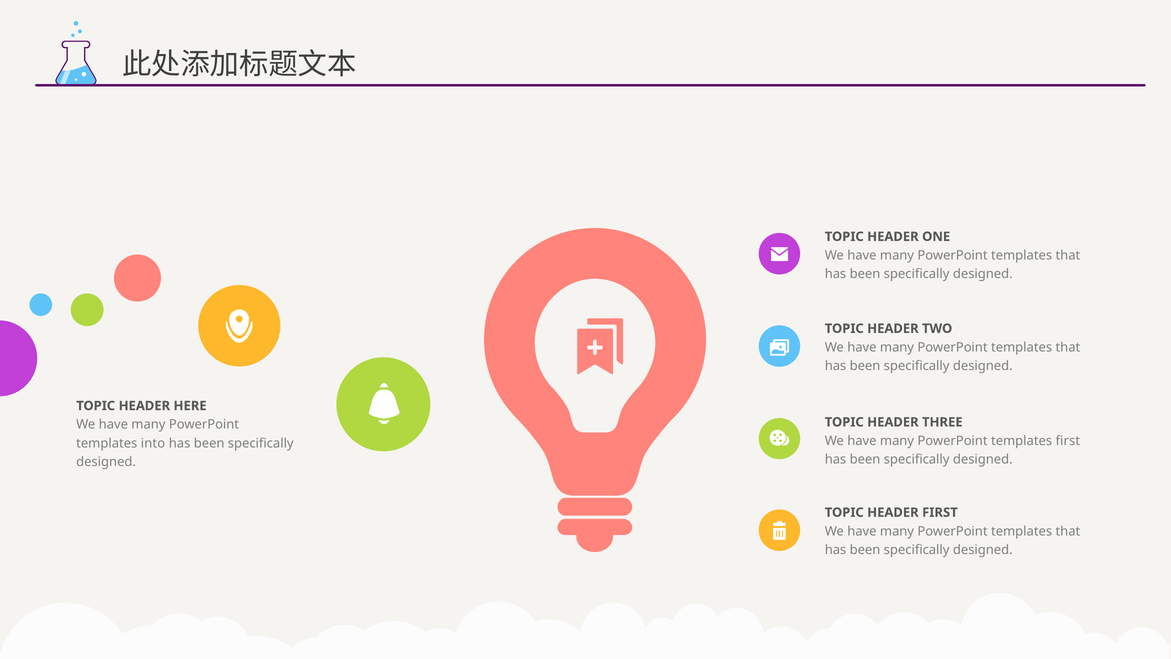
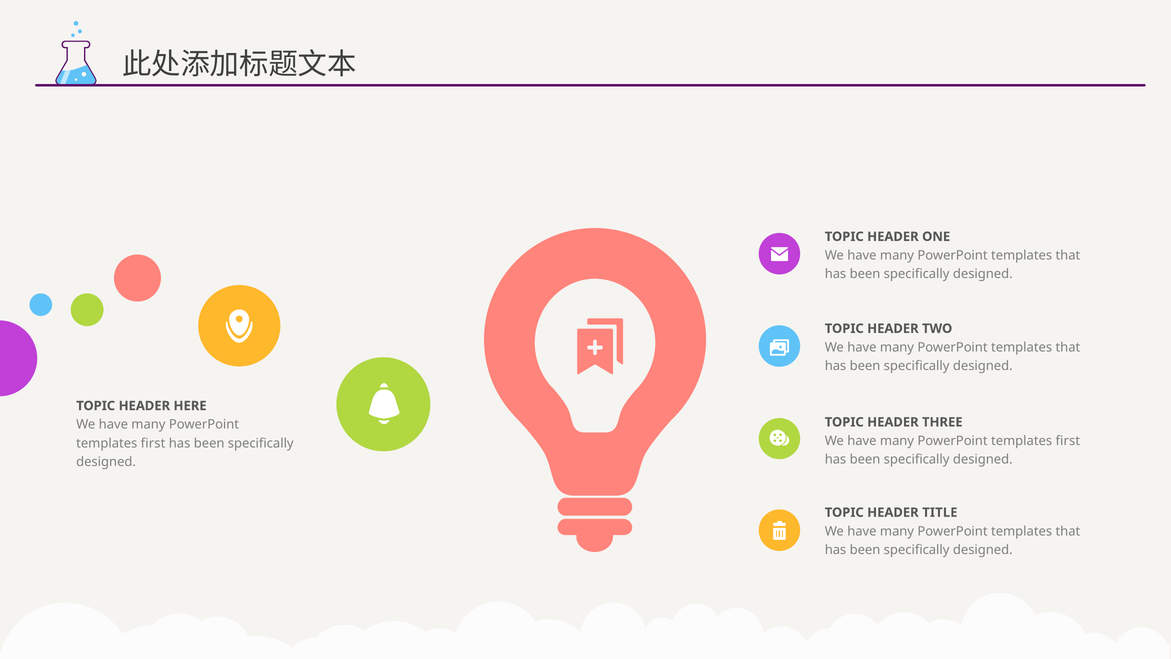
into: into -> first (153, 443)
HEADER FIRST: FIRST -> TITLE (940, 512)
